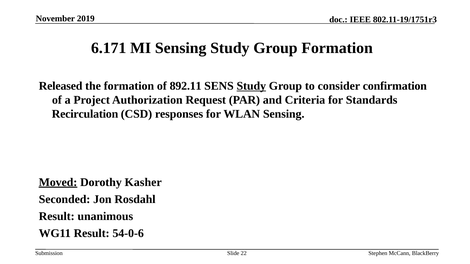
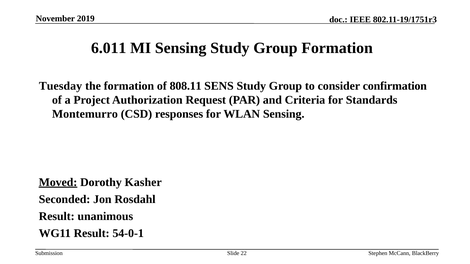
6.171: 6.171 -> 6.011 (109, 48)
Released: Released -> Tuesday (61, 86)
892.11: 892.11 -> 808.11 (186, 86)
Study underline: present -> none (251, 86)
Recirculation: Recirculation -> Montemurro (85, 114)
54-0-6: 54-0-6 -> 54-0-1 (128, 234)
